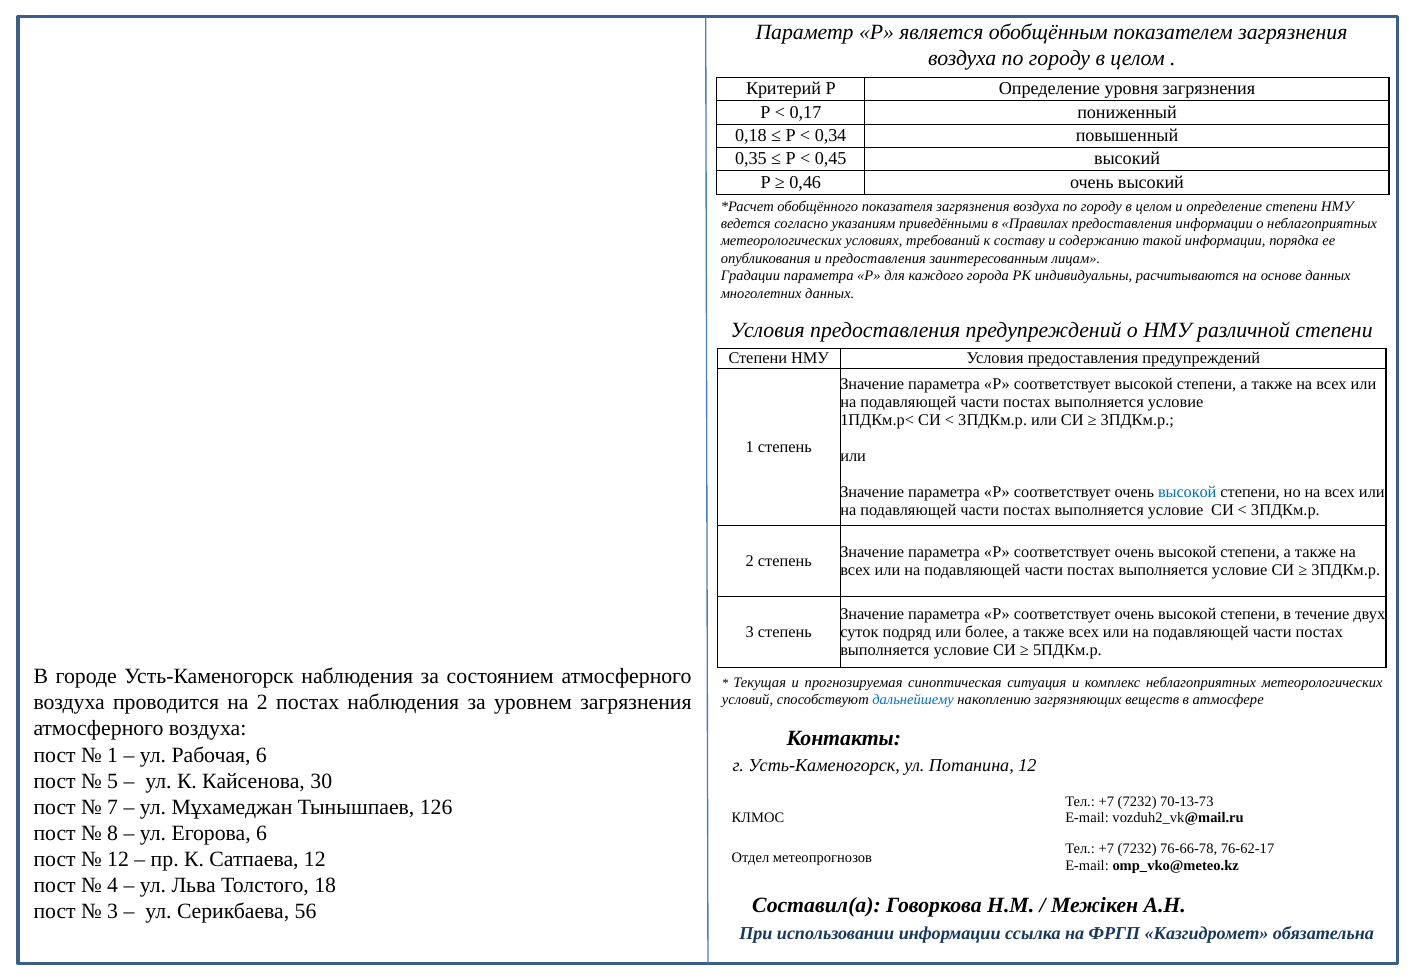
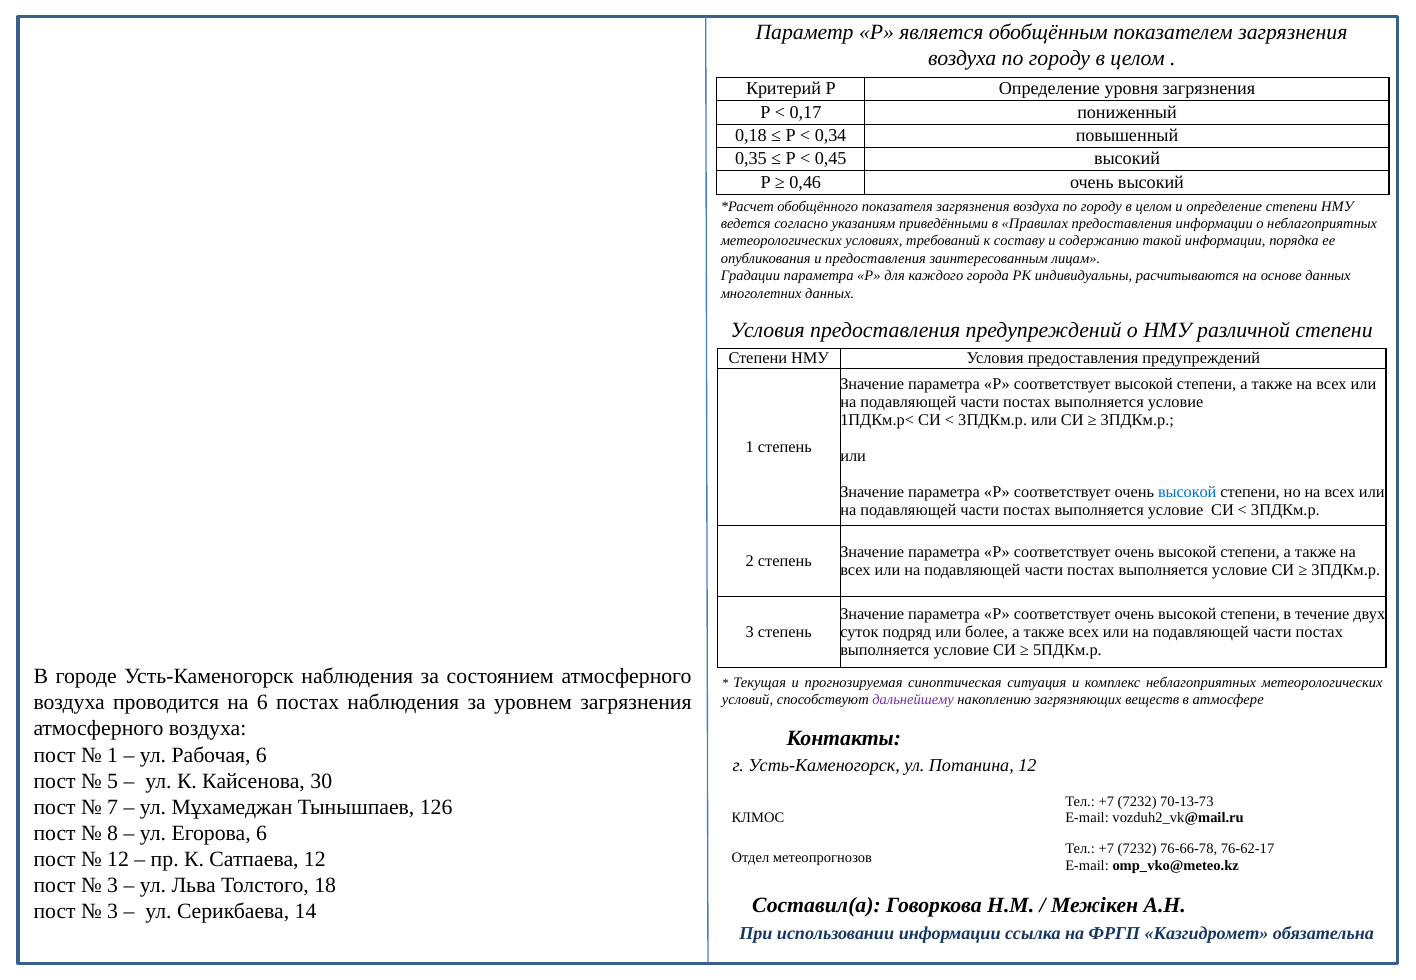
на 2: 2 -> 6 (262, 703)
дальнейшему colour: blue -> purple (913, 700)
4: 4 -> 3 (113, 886)
56: 56 -> 14 (306, 912)
